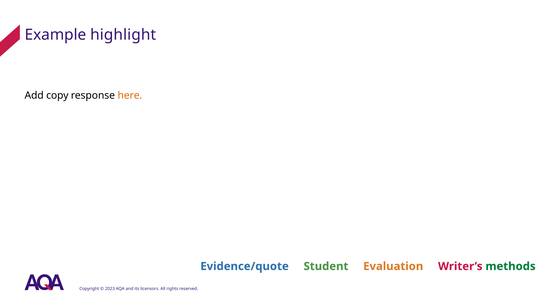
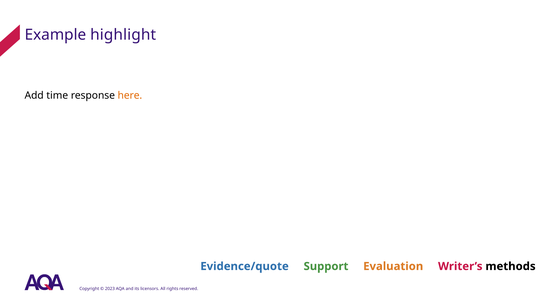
copy: copy -> time (57, 96)
Student: Student -> Support (326, 267)
methods colour: green -> black (511, 267)
